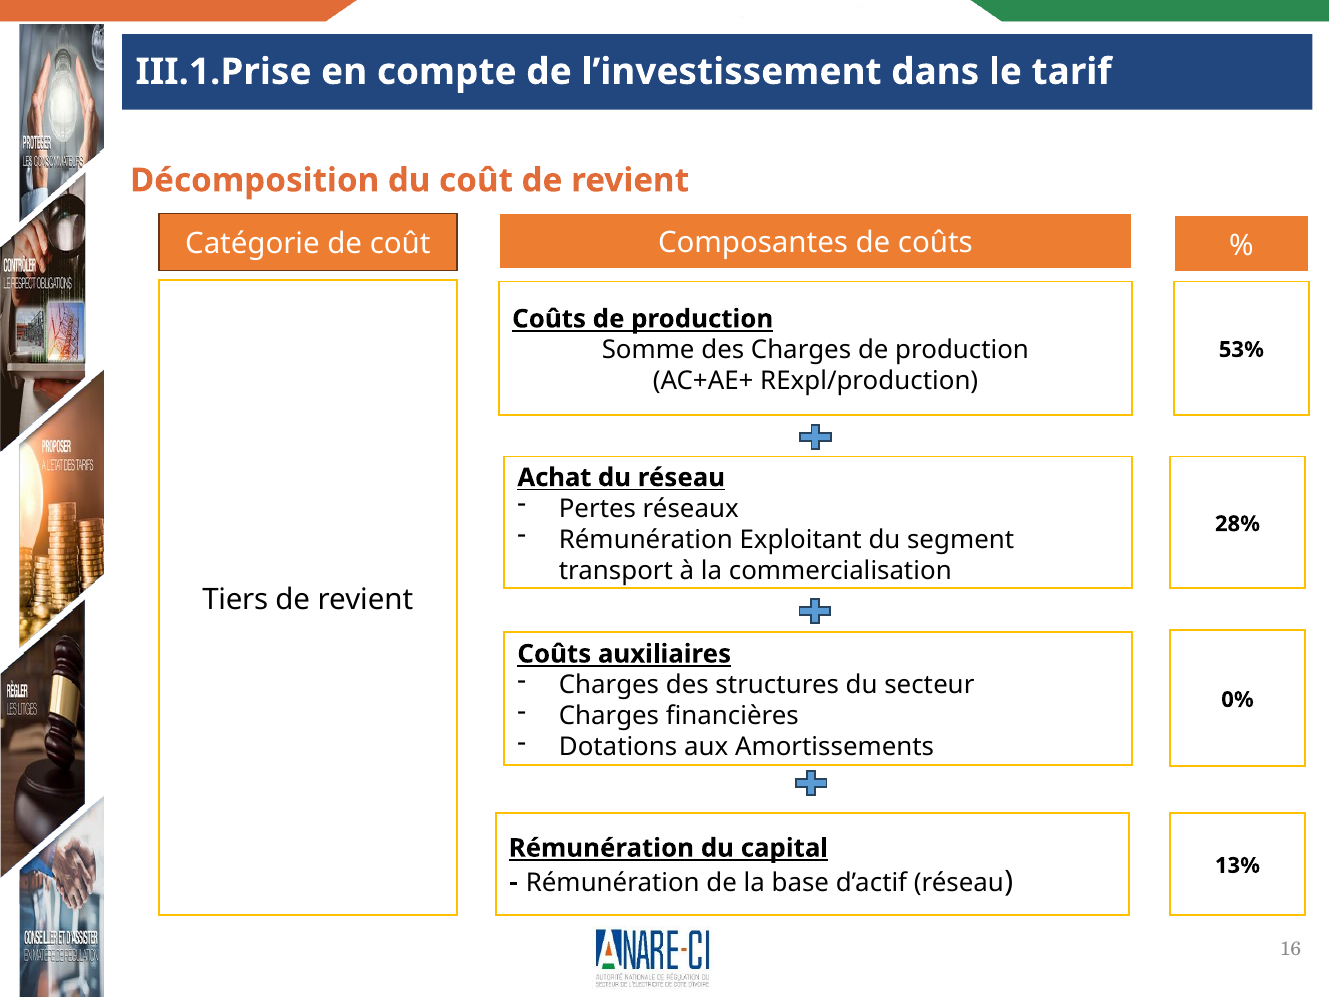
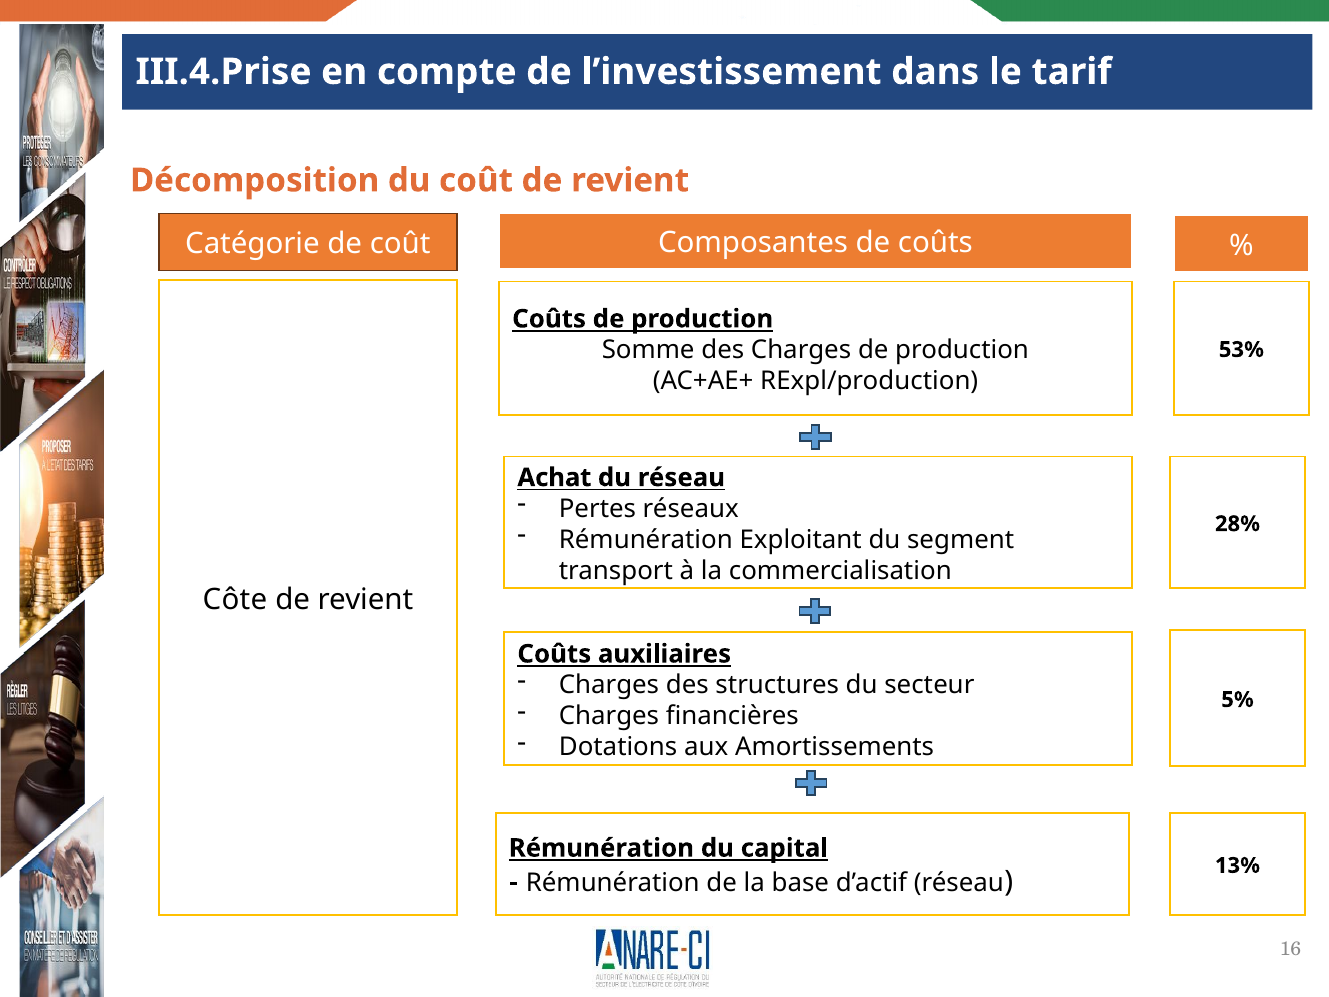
III.1.Prise: III.1.Prise -> III.4.Prise (223, 72)
Tiers: Tiers -> Côte (235, 600)
0%: 0% -> 5% (1238, 700)
